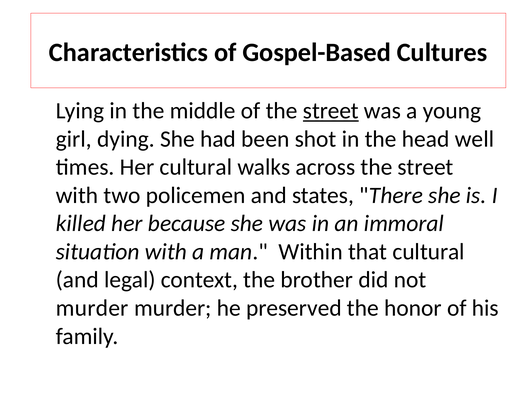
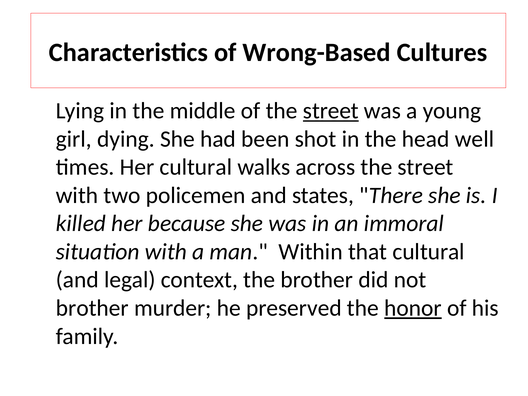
Gospel-Based: Gospel-Based -> Wrong-Based (317, 52)
murder: murder -> brother (92, 308)
honor underline: none -> present (413, 308)
